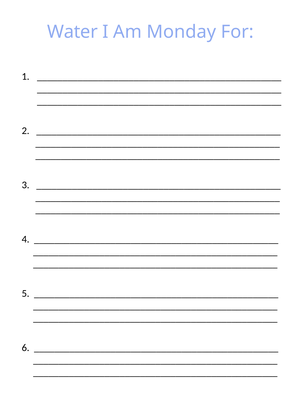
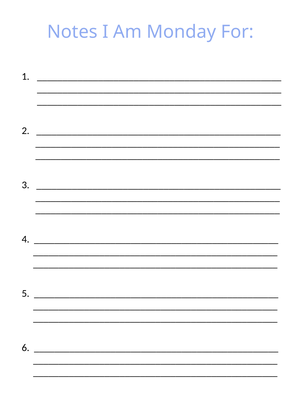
Water: Water -> Notes (72, 32)
